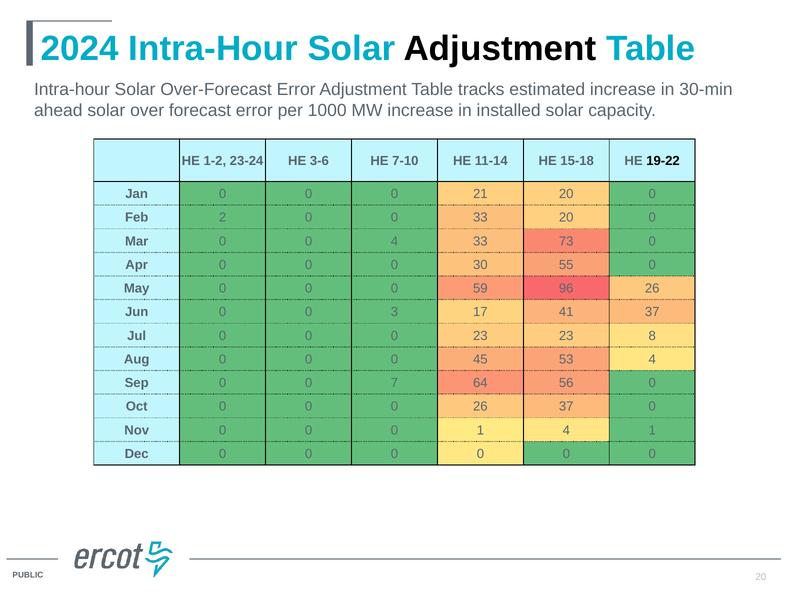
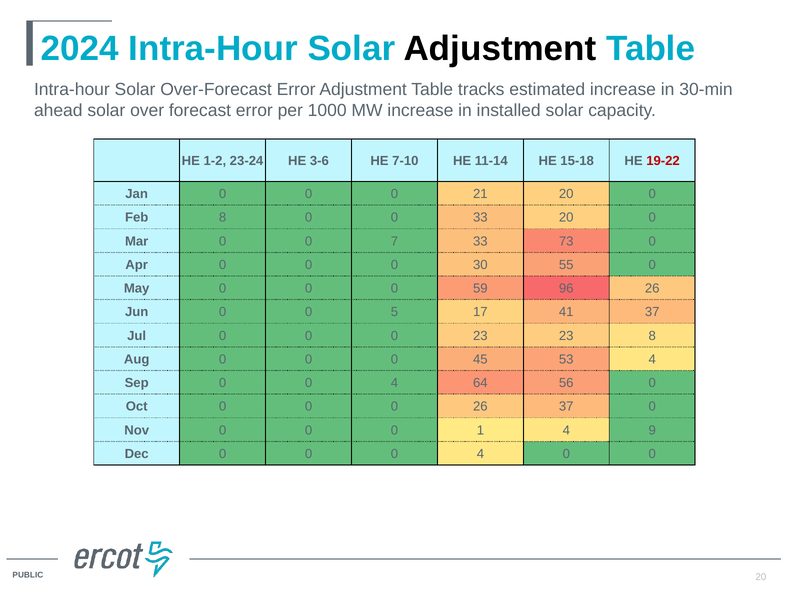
19-22 colour: black -> red (663, 161)
Feb 2: 2 -> 8 (223, 218)
0 4: 4 -> 7 (394, 241)
3: 3 -> 5 (394, 312)
Sep 0 0 7: 7 -> 4 (394, 383)
4 1: 1 -> 9 (652, 430)
0: 0 -> 4 (480, 454)
